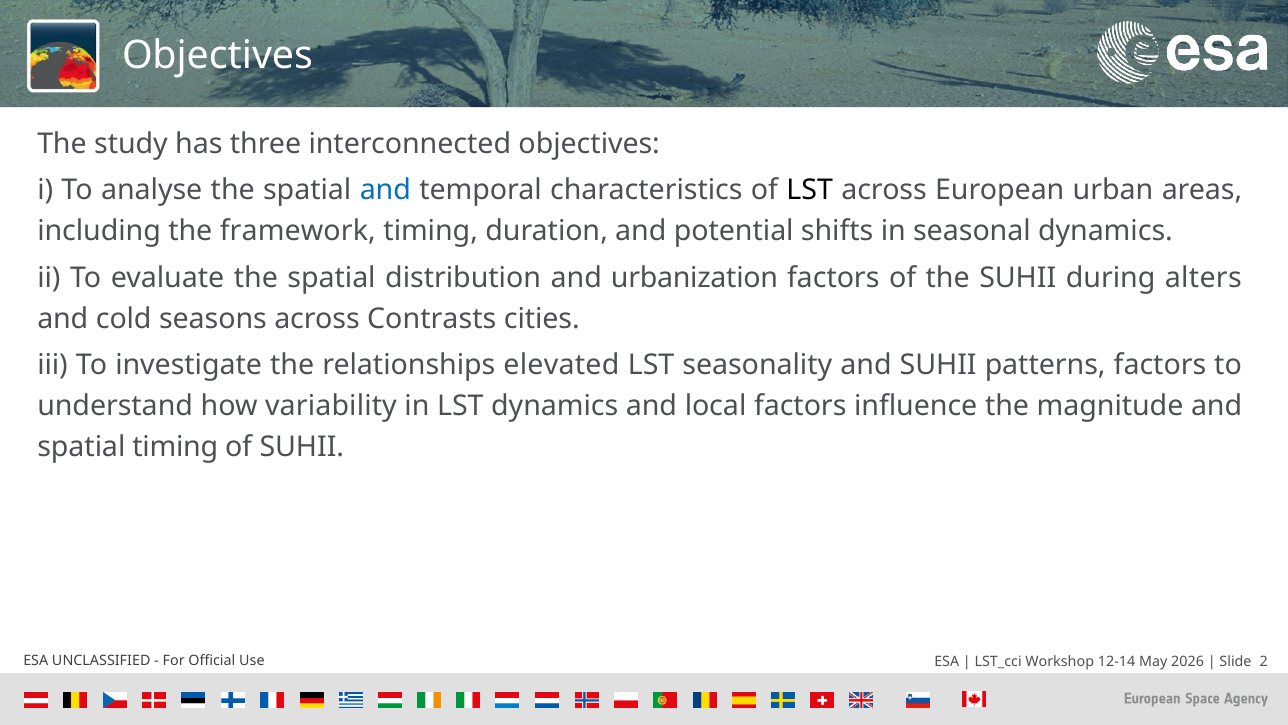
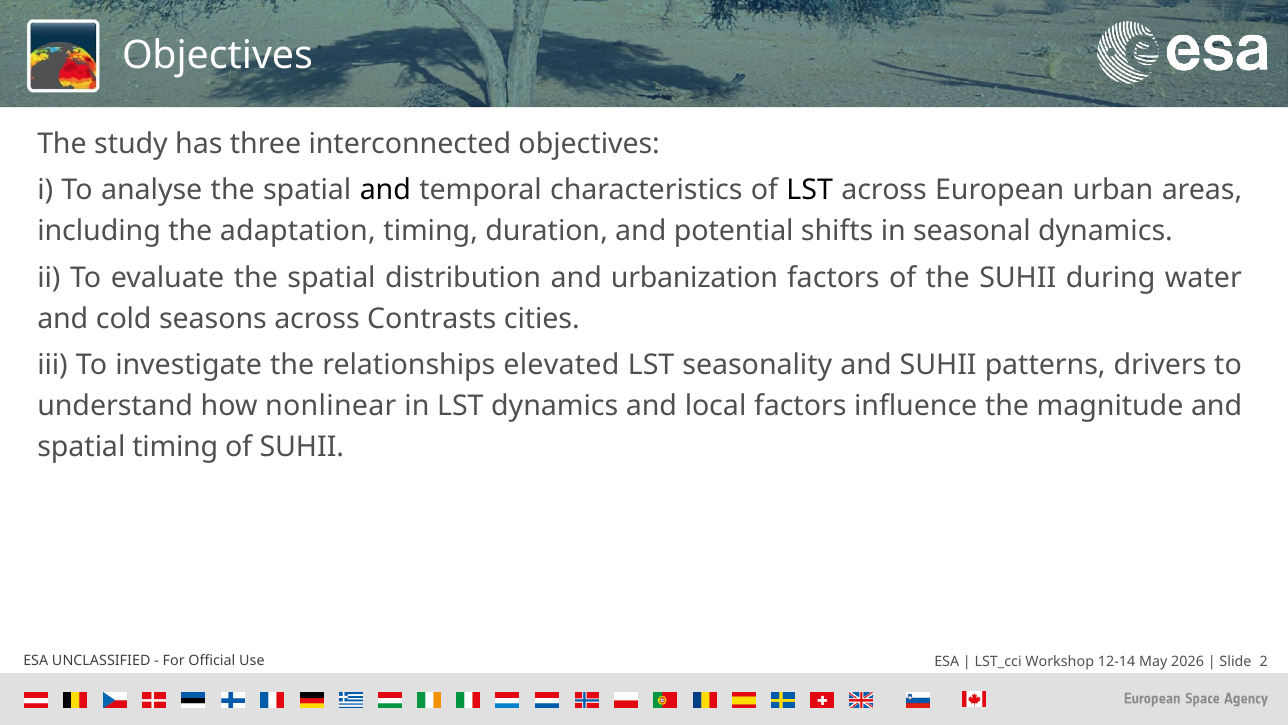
and colour: blue -> black (385, 190)
framework: framework -> adaptation (298, 231)
alters: alters -> water (1203, 278)
patterns factors: factors -> drivers (1160, 365)
variability: variability -> nonlinear (331, 406)
